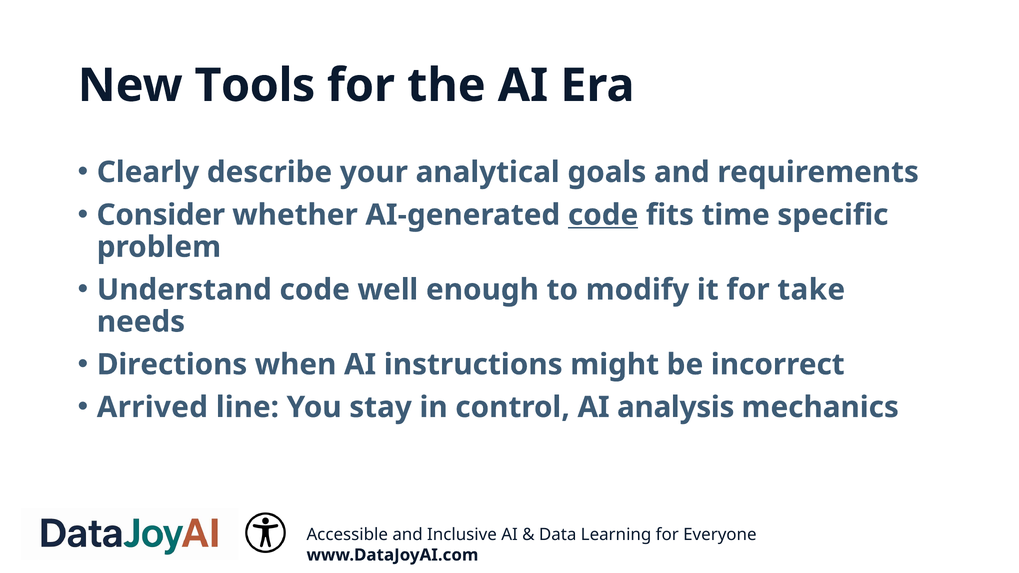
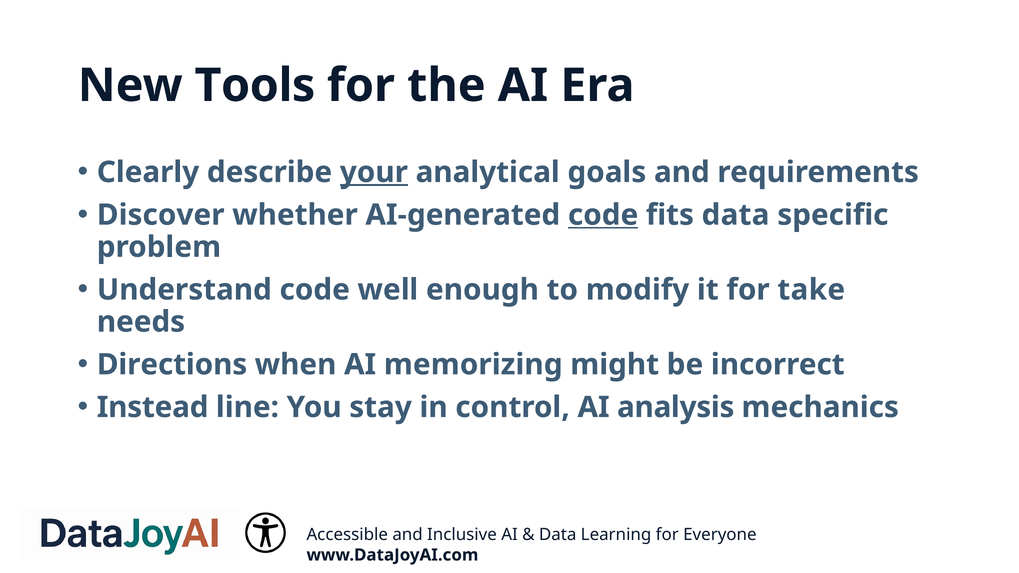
your underline: none -> present (374, 172)
Consider: Consider -> Discover (161, 215)
fits time: time -> data (736, 215)
instructions: instructions -> memorizing (473, 365)
Arrived: Arrived -> Instead (153, 407)
